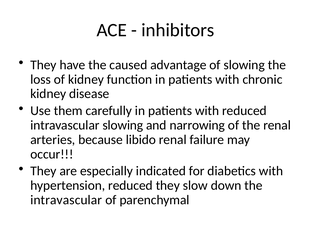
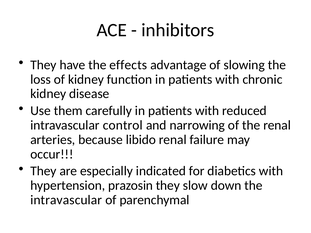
caused: caused -> effects (128, 65)
intravascular slowing: slowing -> control (123, 125)
hypertension reduced: reduced -> prazosin (131, 186)
